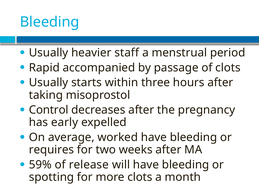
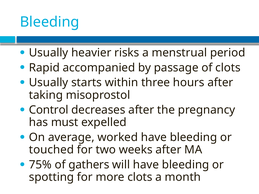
staff: staff -> risks (127, 53)
early: early -> must (65, 123)
requires: requires -> touched (51, 150)
59%: 59% -> 75% (40, 165)
release: release -> gathers (89, 165)
